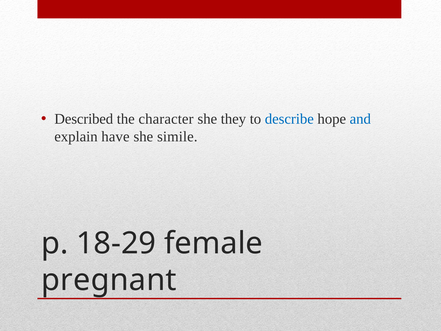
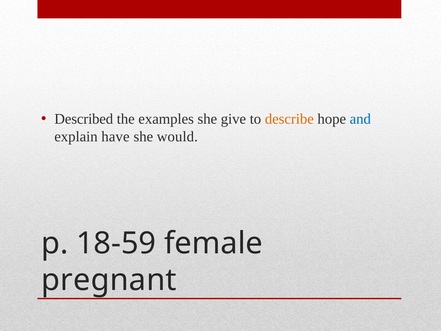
character: character -> examples (166, 119)
they: they -> give (233, 119)
describe colour: blue -> orange (289, 119)
simile: simile -> would (177, 137)
18-29: 18-29 -> 18-59 (116, 243)
